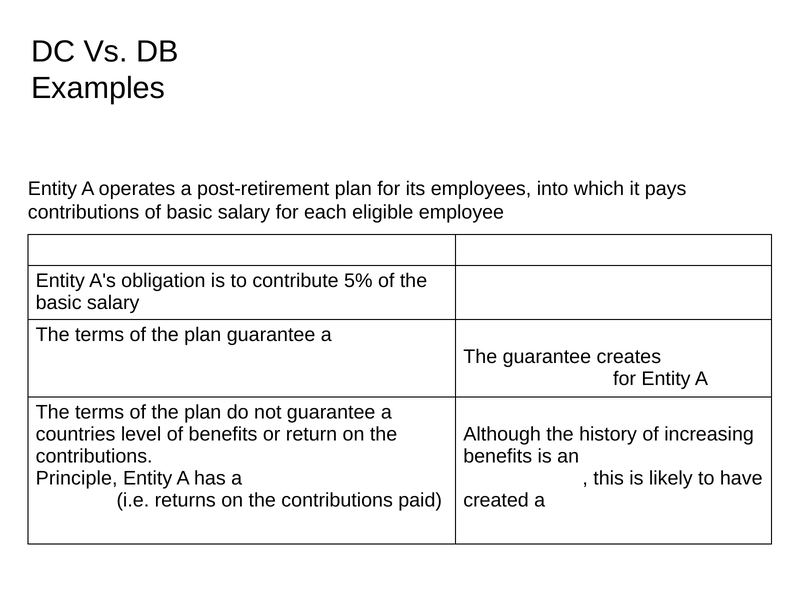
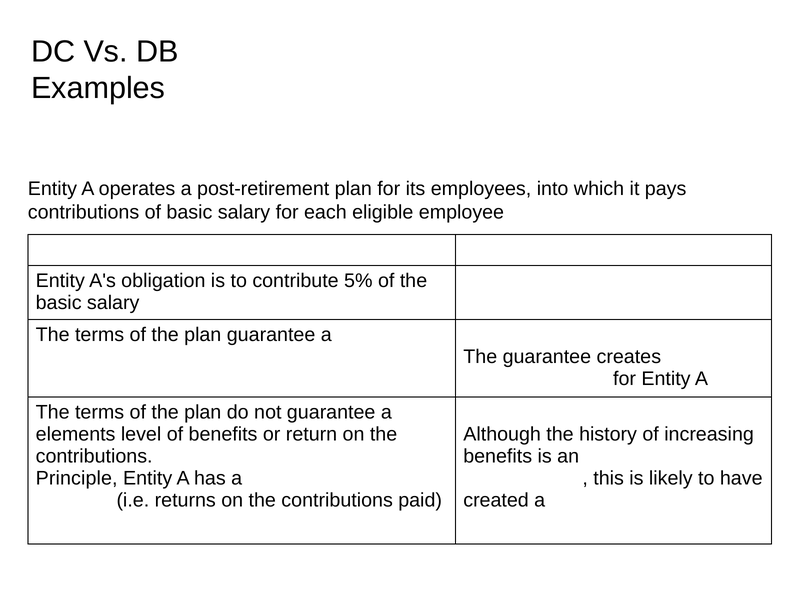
countries: countries -> elements (76, 434)
